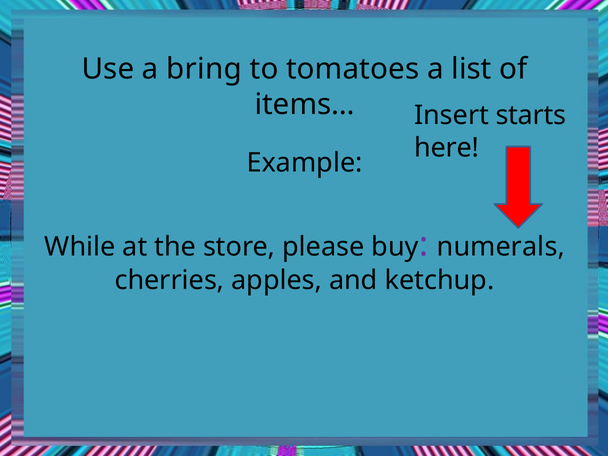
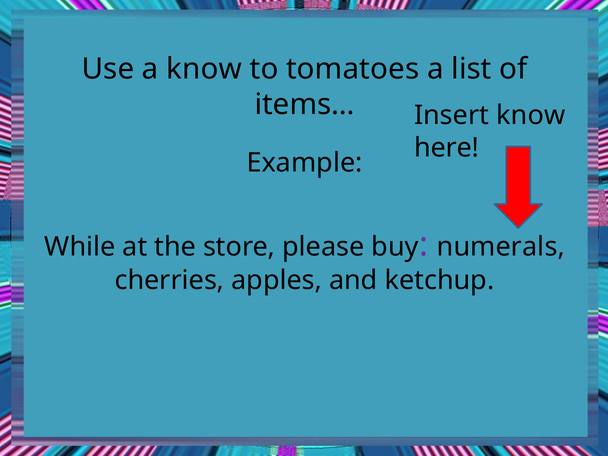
a bring: bring -> know (204, 69)
Insert starts: starts -> know (531, 116)
